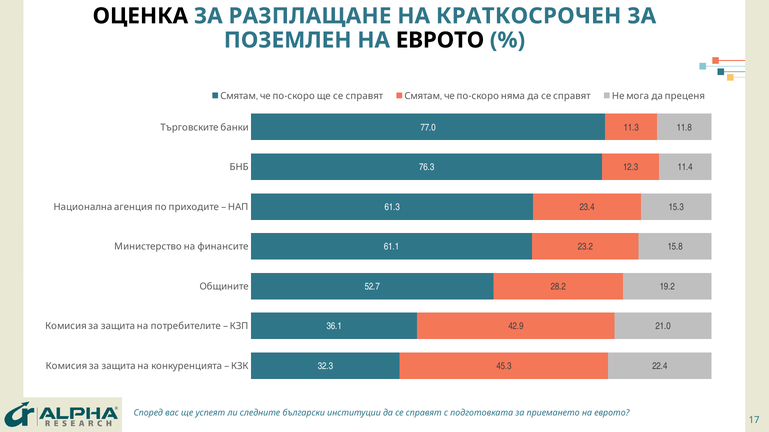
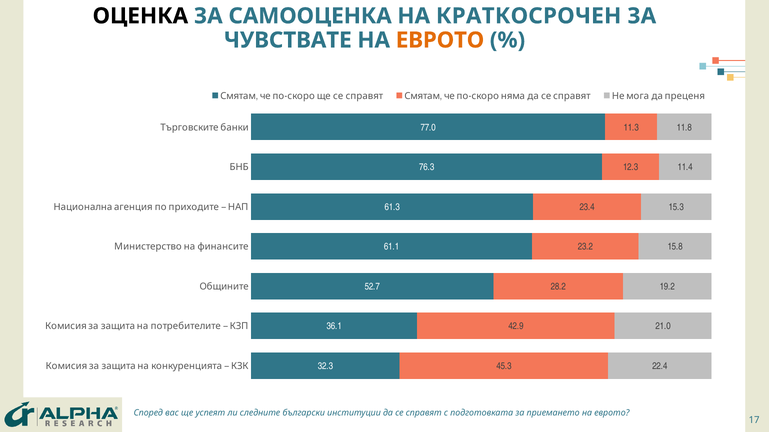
РАЗПЛАЩАНЕ: РАЗПЛАЩАНЕ -> САМООЦЕНКА (310, 16)
ПОЗЕМЛЕН: ПОЗЕМЛЕН -> ЧУВСТВАТЕ (288, 40)
ЕВРОТО colour: black -> orange (440, 40)
